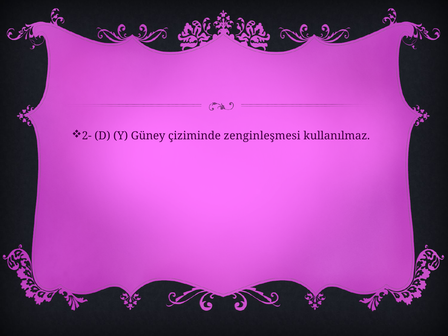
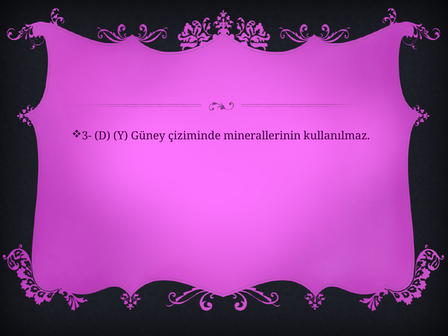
2-: 2- -> 3- (87, 136)
zenginleşmesi: zenginleşmesi -> minerallerinin (262, 136)
